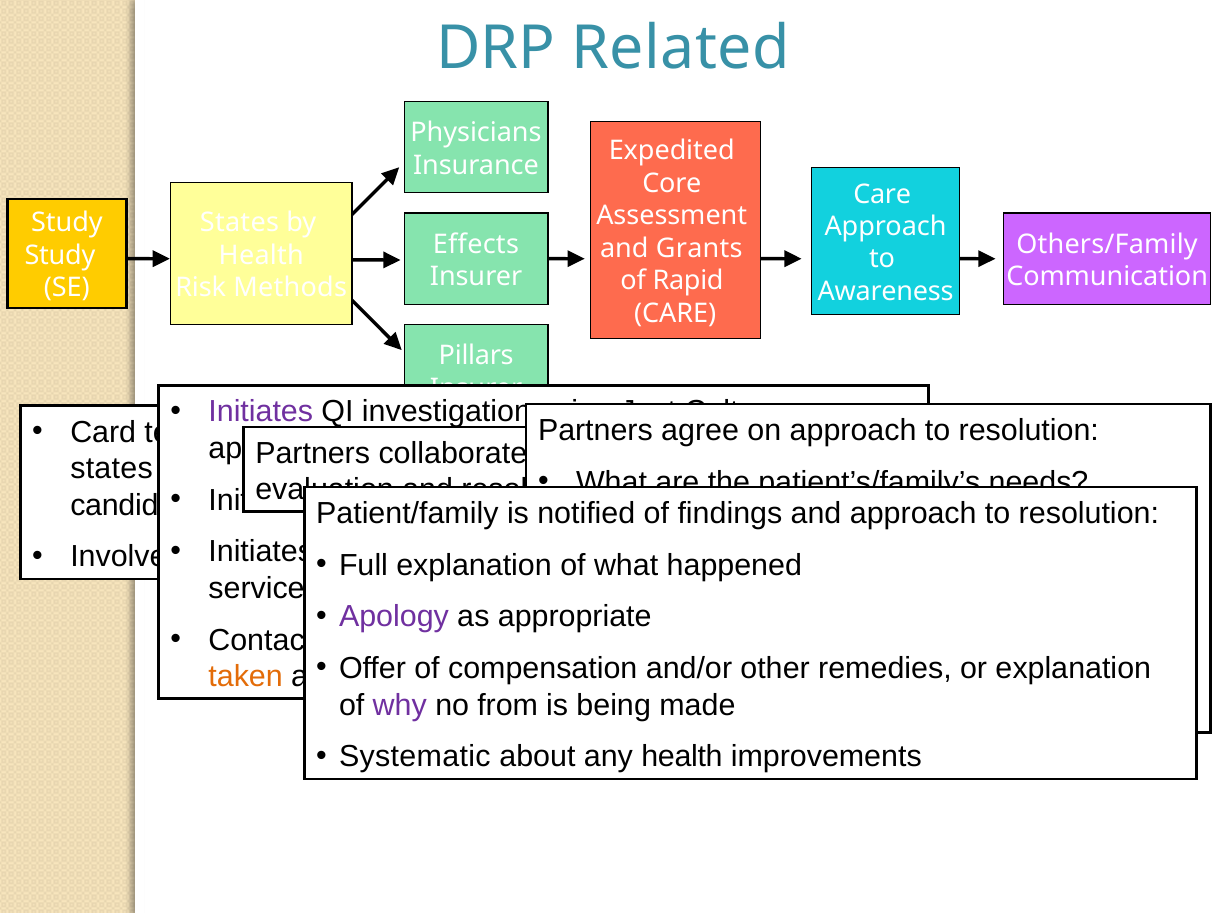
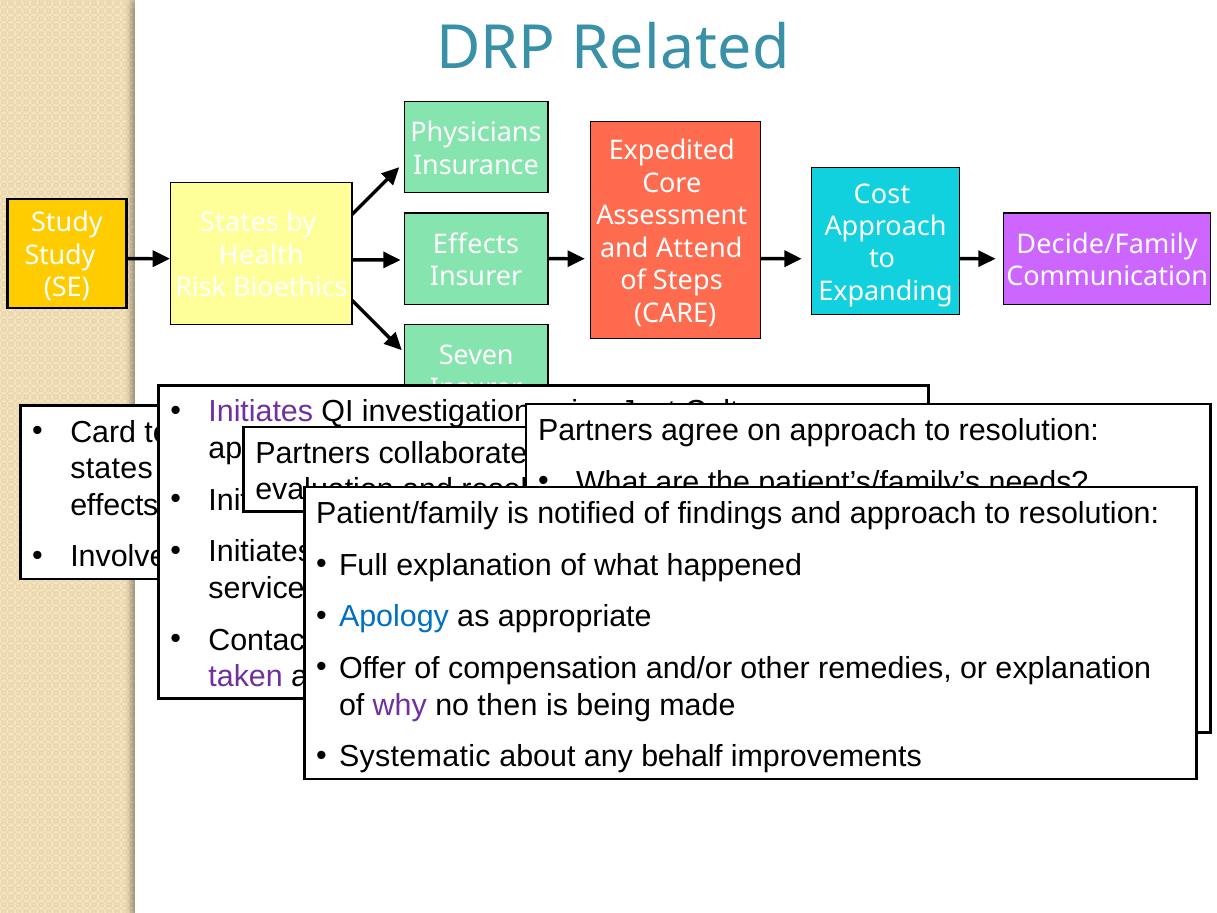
Care: Care -> Cost (882, 194)
Others/Family: Others/Family -> Decide/Family (1107, 244)
Grants: Grants -> Attend (699, 248)
of Rapid: Rapid -> Steps (688, 281)
Methods: Methods -> Bioethics (290, 288)
Awareness: Awareness -> Expanding (885, 291)
Pillars: Pillars -> Seven (476, 356)
candid: candid -> effects (114, 505)
Apology colour: purple -> blue (394, 617)
taken colour: orange -> purple (246, 676)
no from: from -> then (507, 705)
any health: health -> behalf (682, 757)
